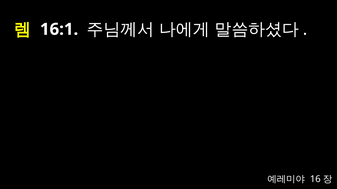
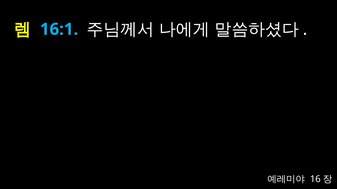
16:1 colour: white -> light blue (59, 29)
